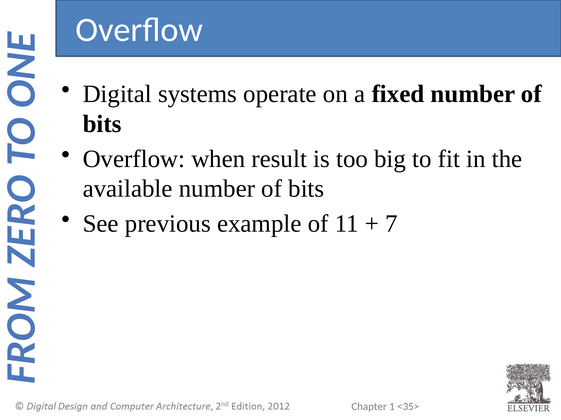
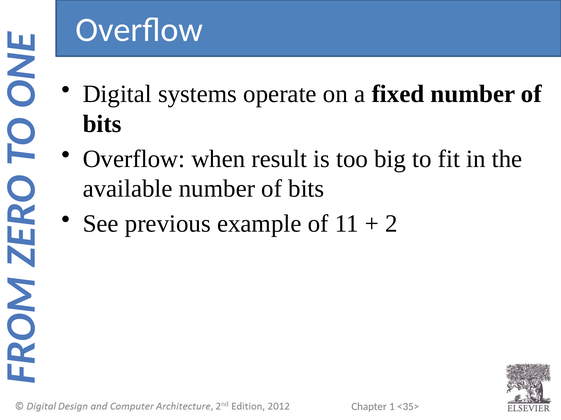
7: 7 -> 2 (391, 224)
